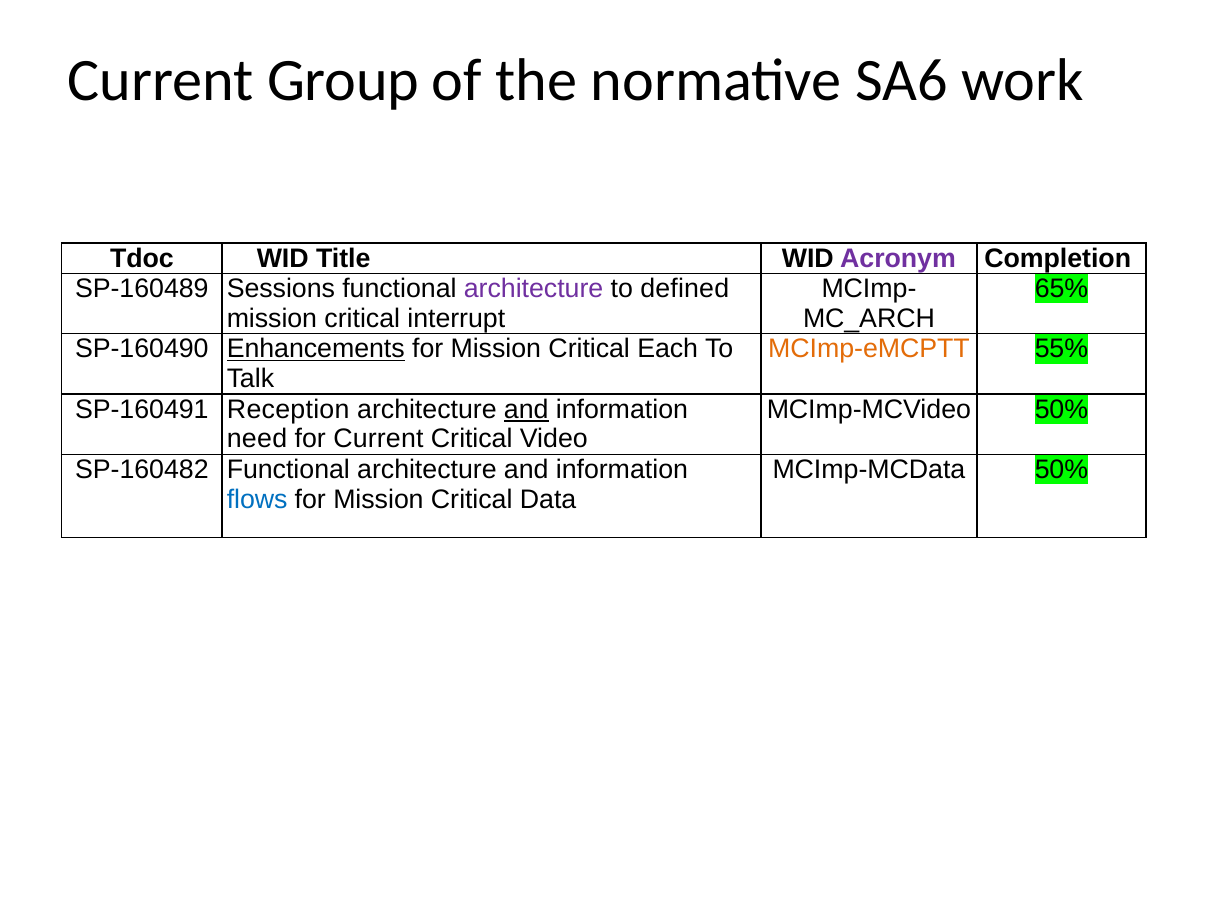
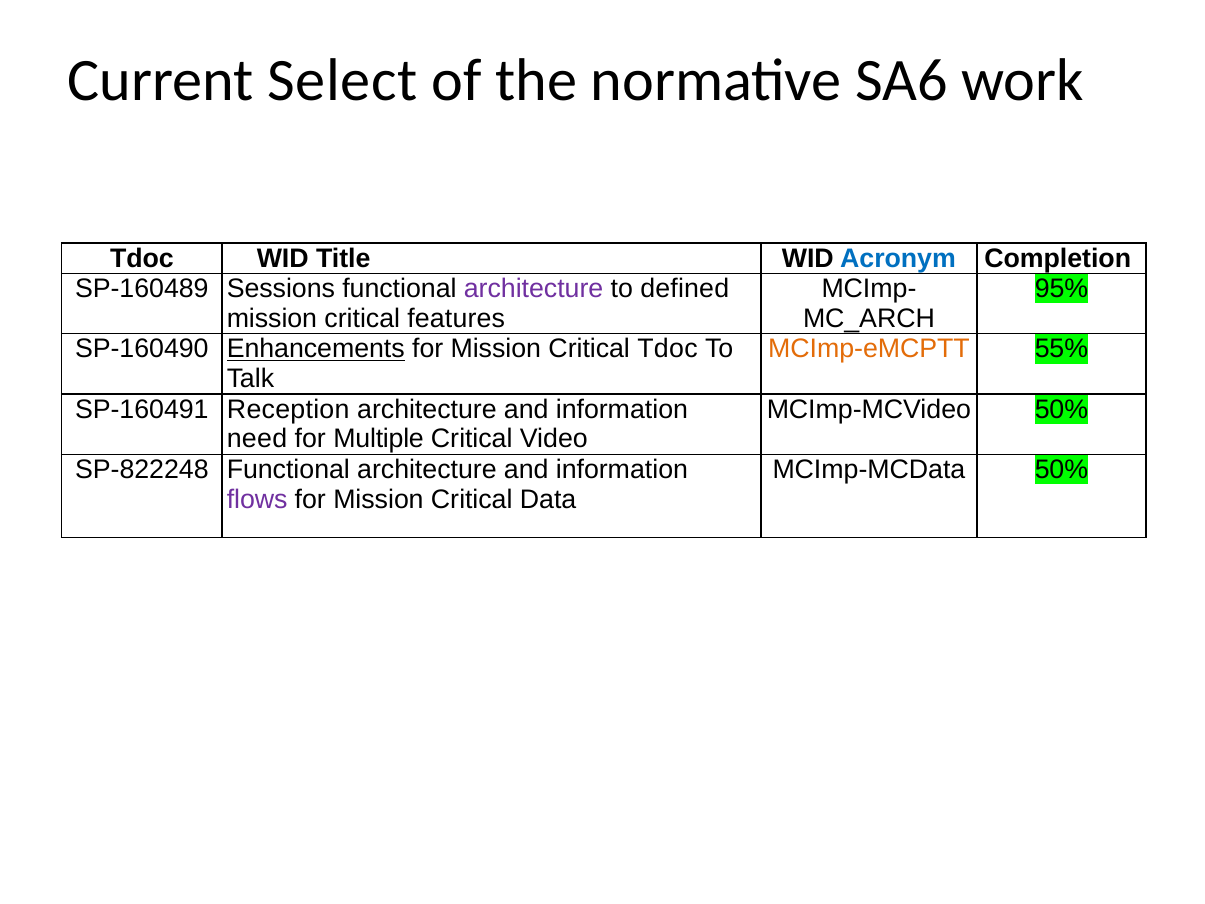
Group: Group -> Select (342, 80)
Acronym colour: purple -> blue (898, 258)
65%: 65% -> 95% (1061, 289)
interrupt: interrupt -> features (456, 318)
Critical Each: Each -> Tdoc (668, 349)
and underline: present -> none (526, 409)
for Current: Current -> Multiple (379, 439)
SP-160482: SP-160482 -> SP-822248 (142, 470)
flows colour: blue -> purple (257, 499)
